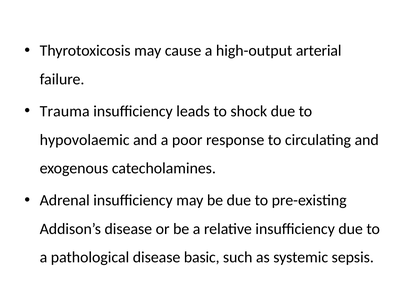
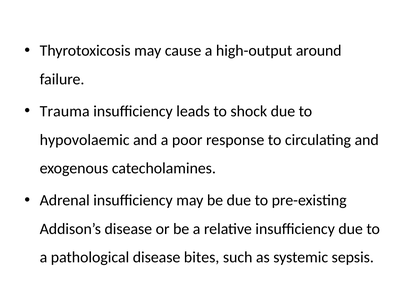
arterial: arterial -> around (319, 51)
basic: basic -> bites (202, 258)
